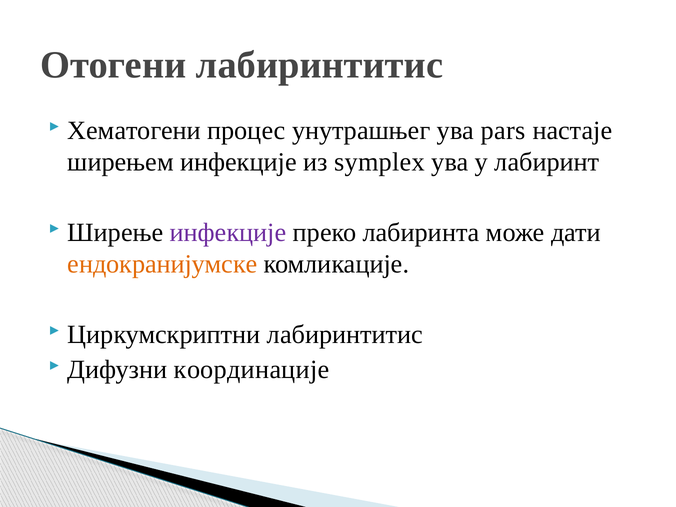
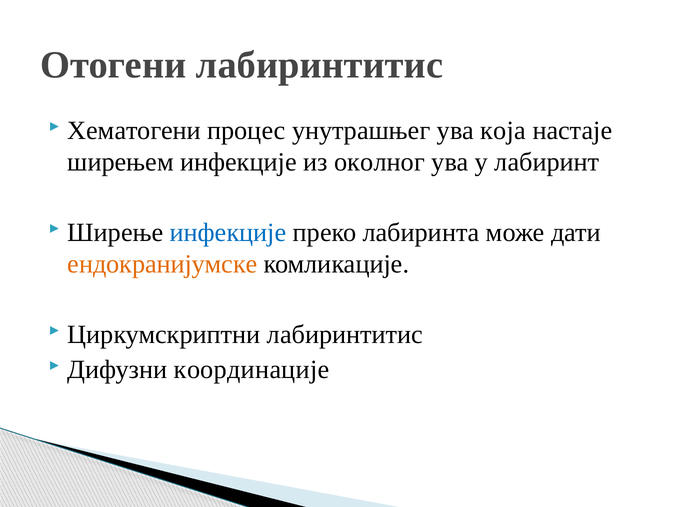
pars: pars -> која (503, 130)
symplex: symplex -> околног (380, 162)
инфекције colour: purple -> blue (228, 232)
